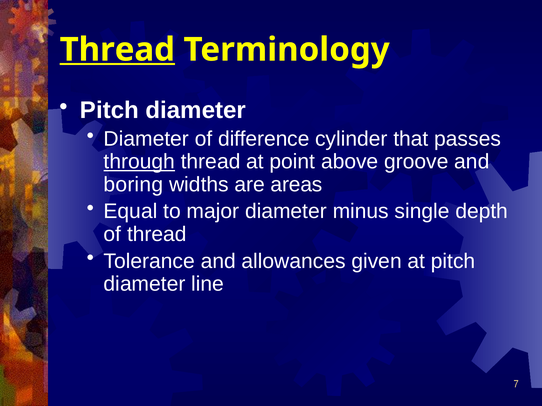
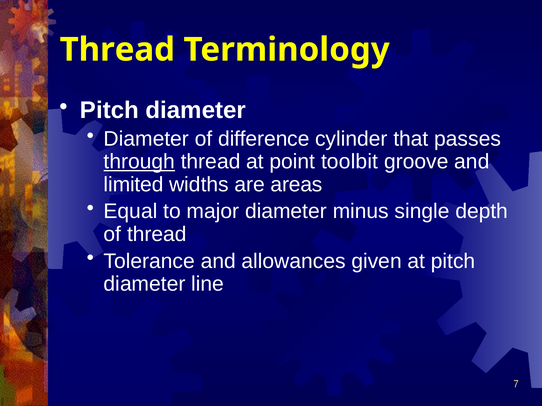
Thread underline: present -> none (117, 50)
above: above -> toolbit (350, 162)
boring: boring -> limited (134, 185)
